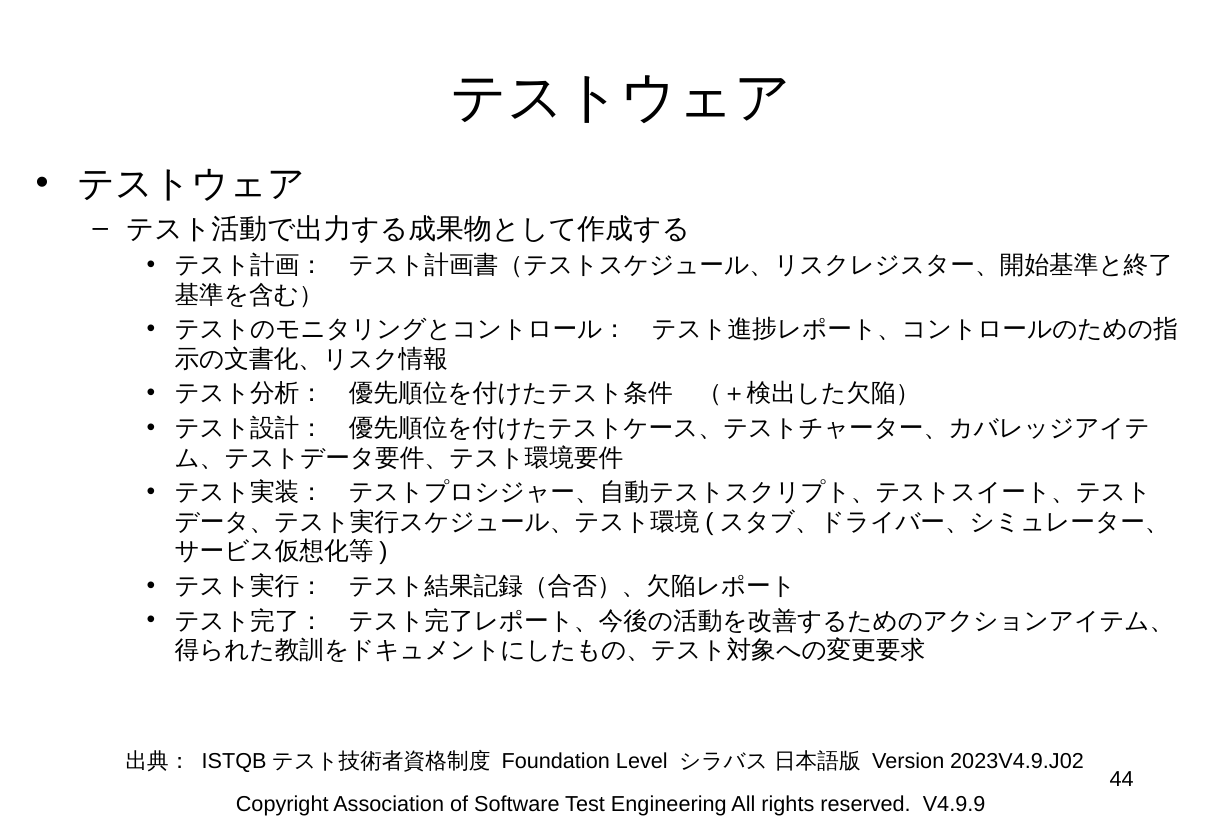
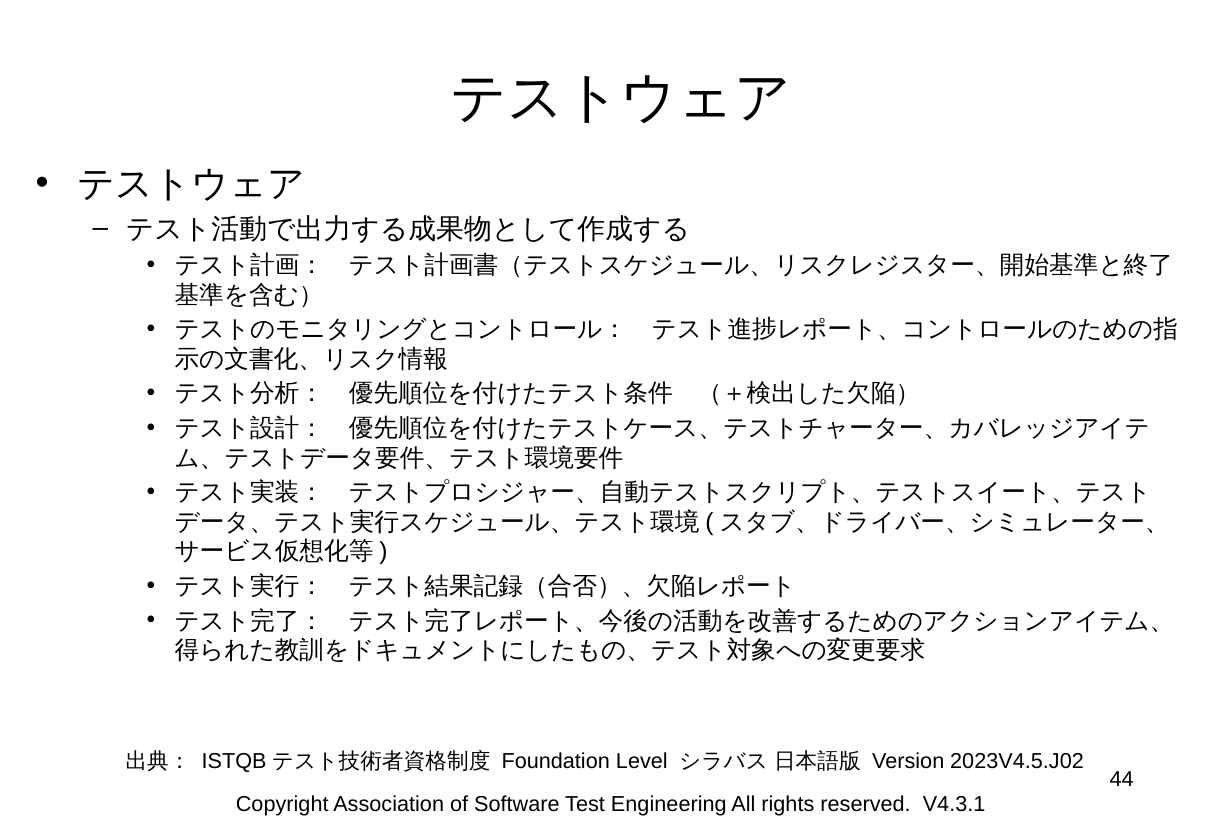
2023V4.9.J02: 2023V4.9.J02 -> 2023V4.5.J02 (1017, 761)
V4.9.9: V4.9.9 -> V4.3.1 (954, 805)
